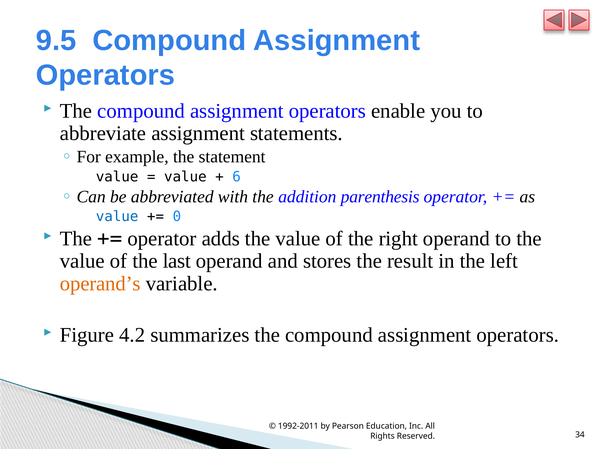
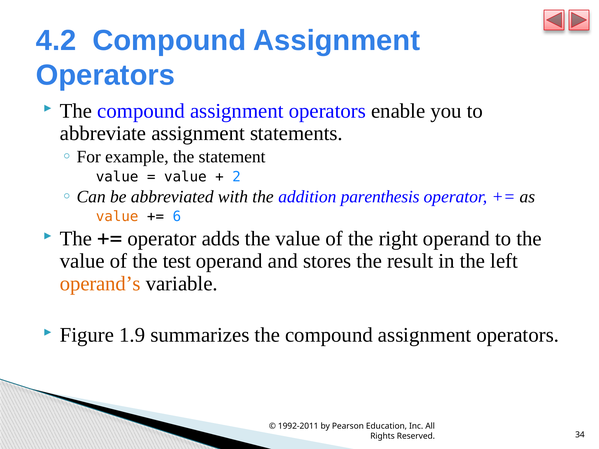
9.5: 9.5 -> 4.2 (56, 40)
6: 6 -> 2 (237, 177)
value colour: blue -> orange (117, 217)
0: 0 -> 6 (177, 217)
last: last -> test (177, 261)
4.2: 4.2 -> 1.9 (132, 335)
